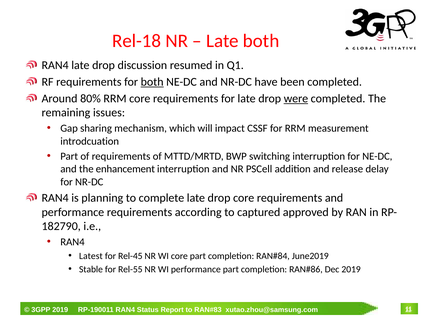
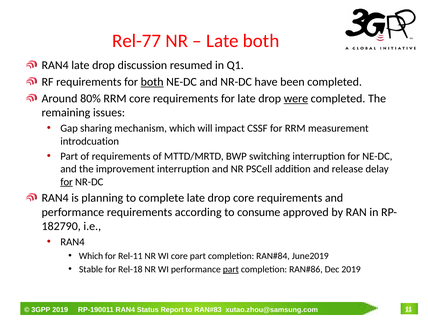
Rel-18: Rel-18 -> Rel-77 (137, 41)
enhancement: enhancement -> improvement (125, 169)
for underline: none -> present (67, 182)
captured: captured -> consume (259, 212)
Latest: Latest -> Which (91, 256)
Rel-45: Rel-45 -> Rel-11 (130, 256)
Rel-55: Rel-55 -> Rel-18 (130, 269)
part underline: none -> present (231, 269)
